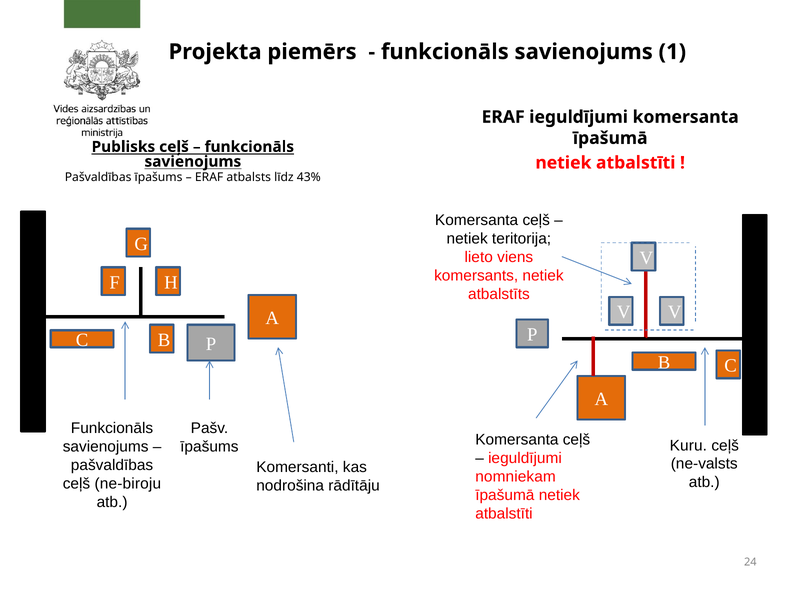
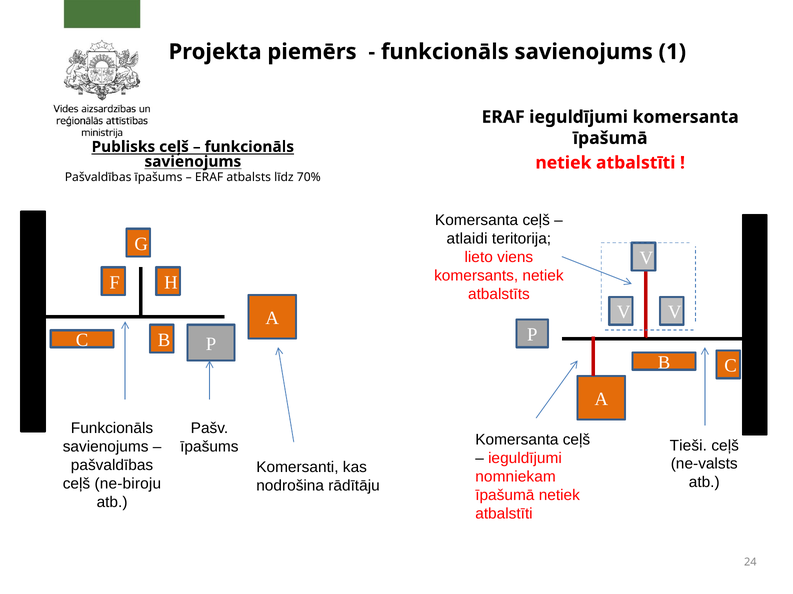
43%: 43% -> 70% (309, 178)
netiek: netiek -> atlaidi (467, 239)
Kuru: Kuru -> Tieši (688, 446)
